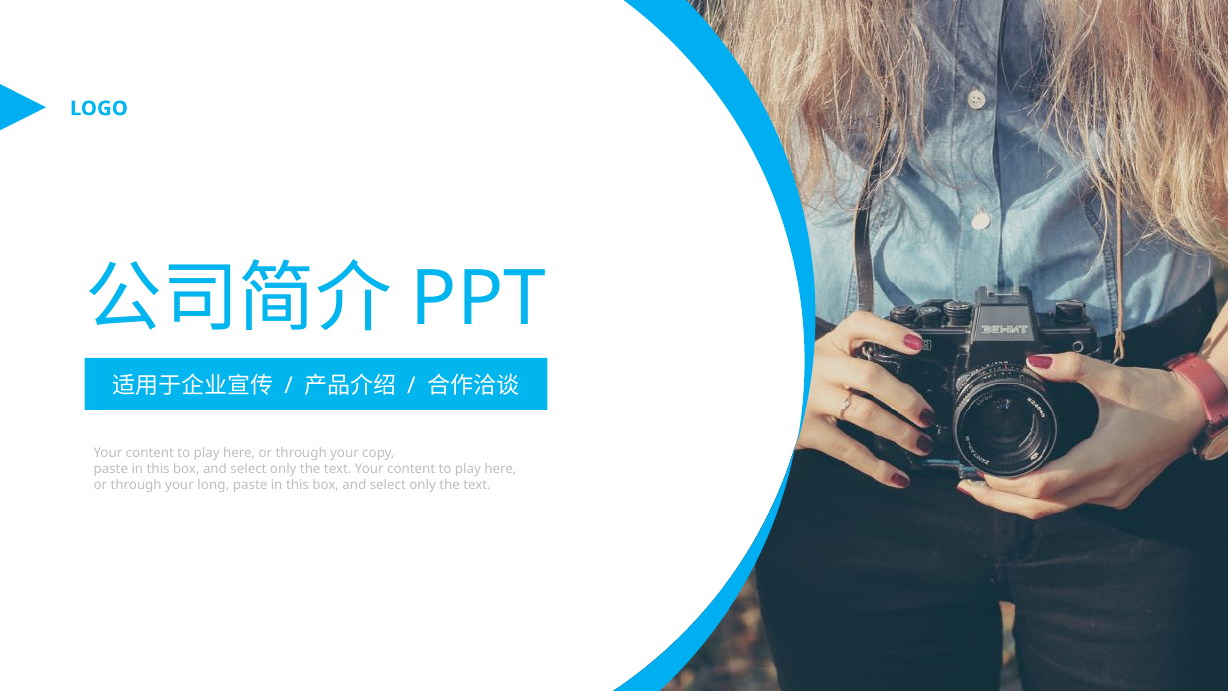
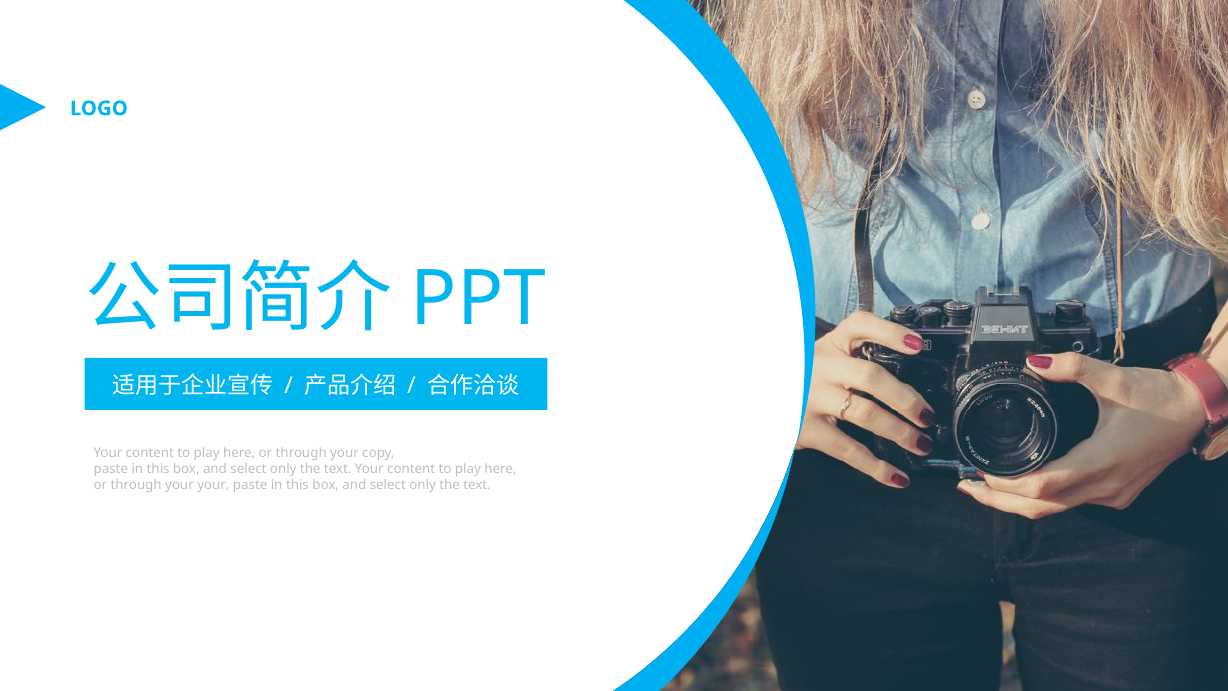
your long: long -> your (213, 485)
